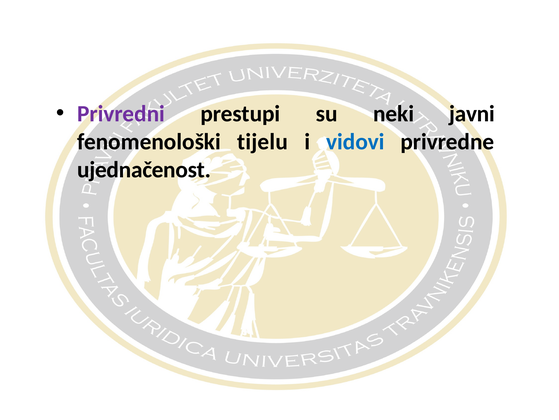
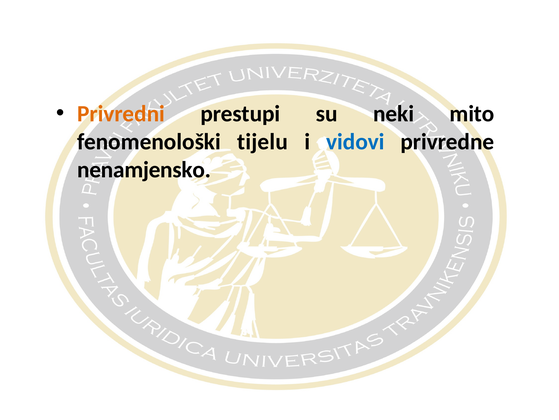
Privredni colour: purple -> orange (121, 114)
javni: javni -> mito (472, 114)
ujednačenost: ujednačenost -> nenamjensko (144, 169)
